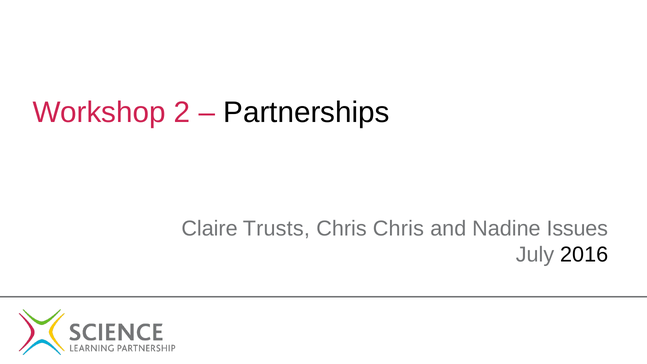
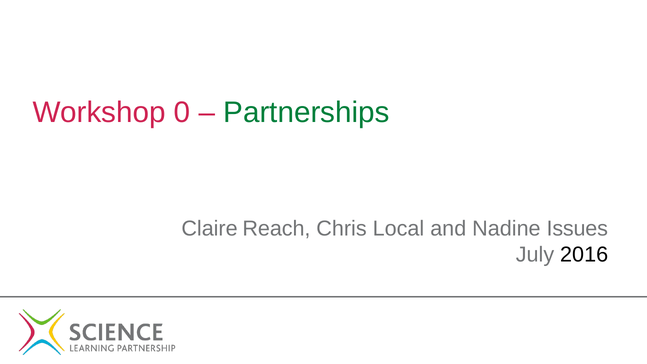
2: 2 -> 0 (182, 113)
Partnerships colour: black -> green (306, 113)
Trusts: Trusts -> Reach (276, 229)
Chris Chris: Chris -> Local (398, 229)
